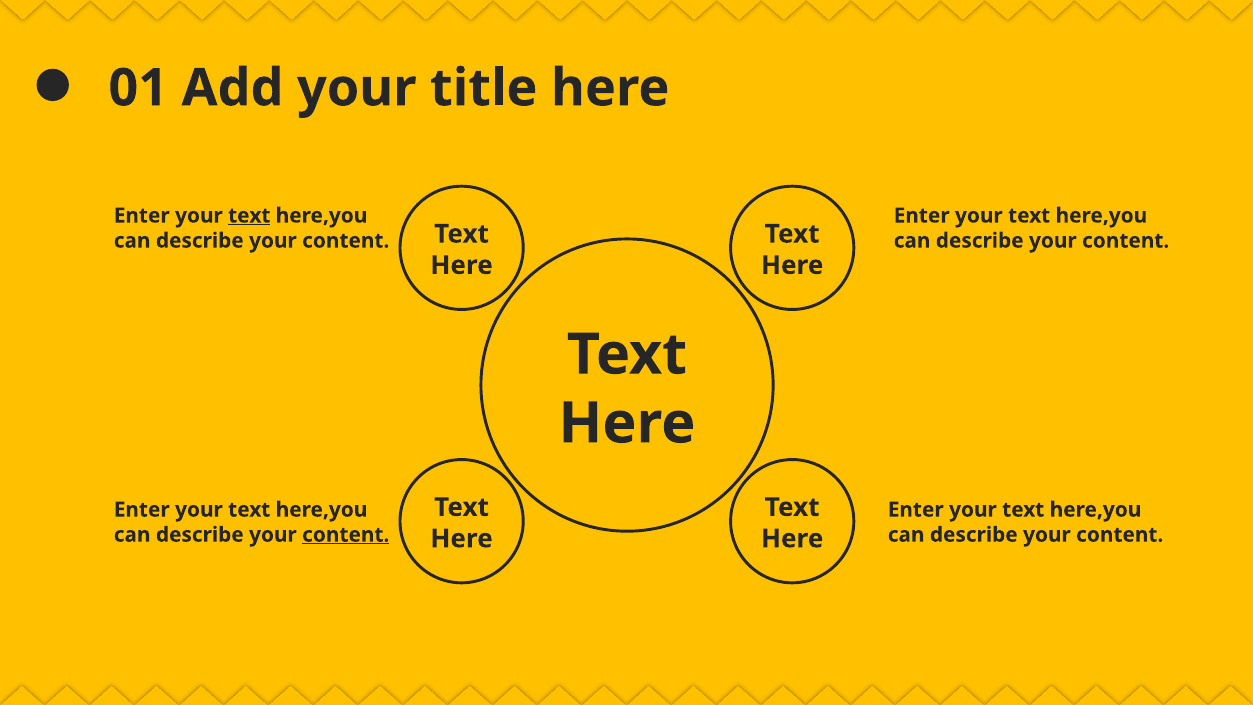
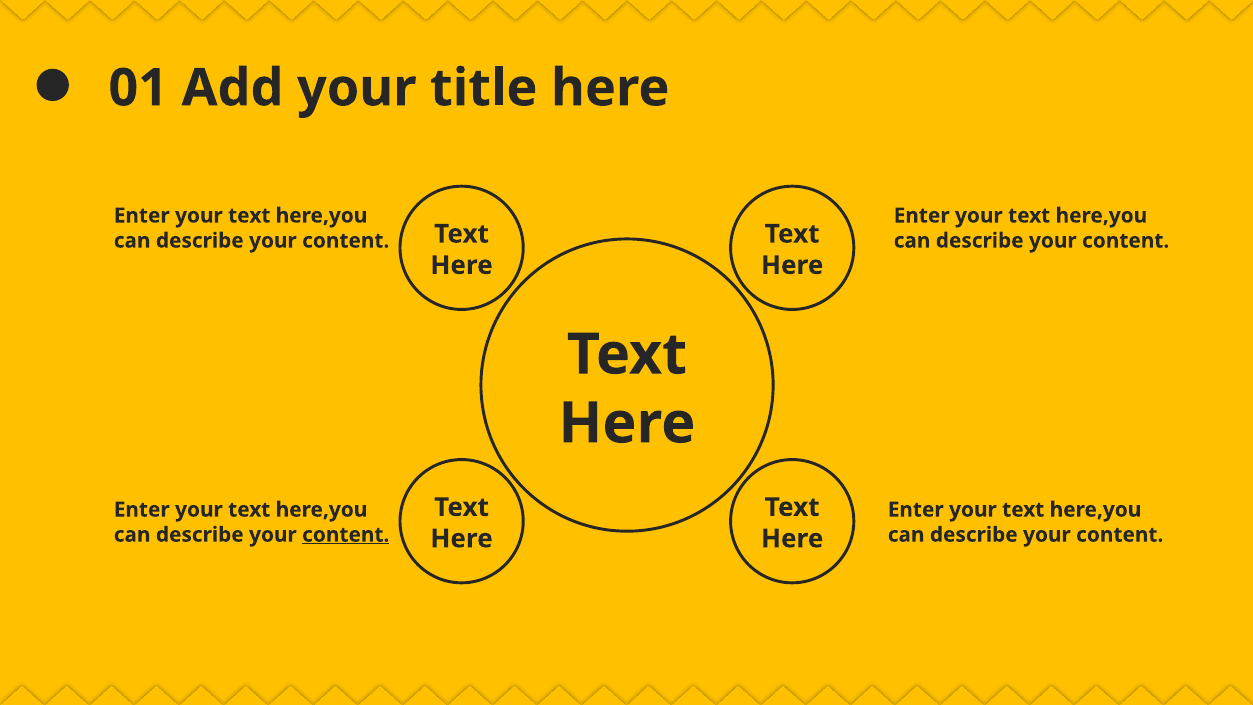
text underline: present -> none (249, 216)
